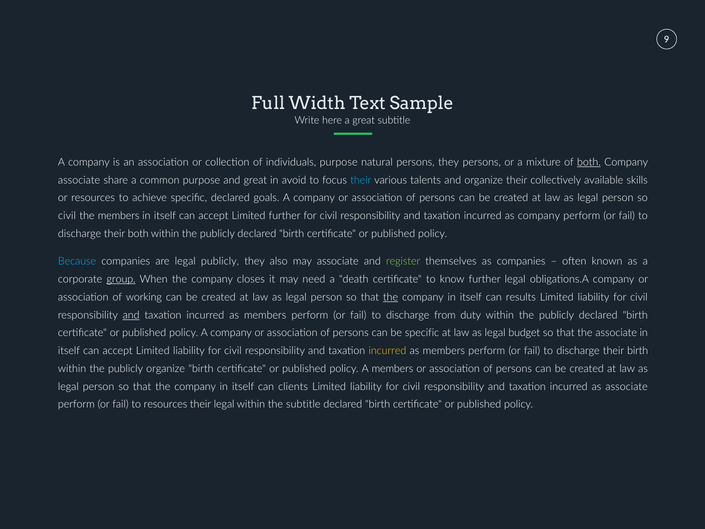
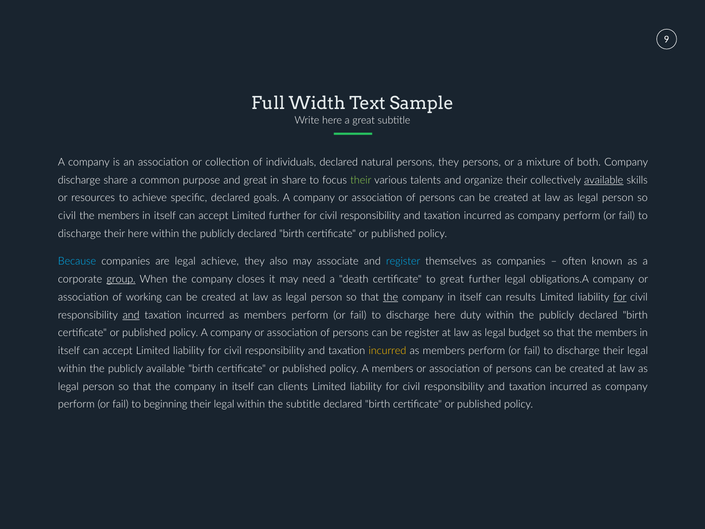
individuals purpose: purpose -> declared (339, 162)
both underline: present -> none (589, 162)
associate: associate -> discharge (79, 180)
in avoid: avoid -> share (294, 180)
their colour: light blue -> light green (361, 180)
available underline: none -> present (604, 180)
their both: both -> here (138, 234)
legal publicly: publicly -> achieve (220, 261)
register colour: light green -> light blue (403, 261)
to know: know -> great (452, 279)
for underline: none -> present (620, 297)
discharge from: from -> here (445, 315)
be specific: specific -> register (422, 333)
that the associate: associate -> members (616, 333)
discharge their birth: birth -> legal (638, 351)
publicly organize: organize -> available (166, 368)
associate: associate -> company (627, 386)
to resources: resources -> beginning (166, 404)
